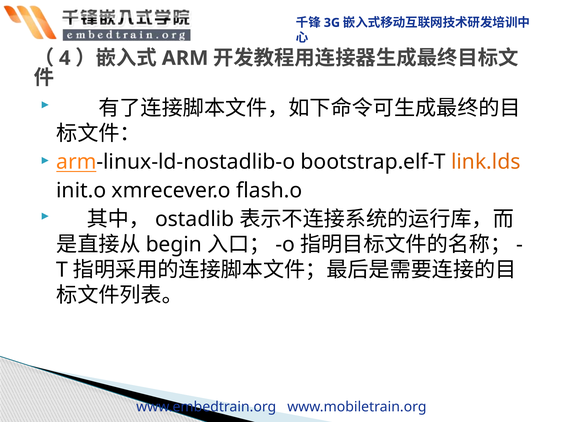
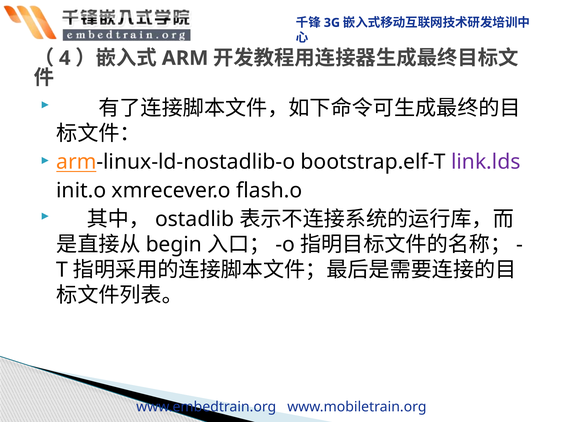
link.lds colour: orange -> purple (486, 162)
